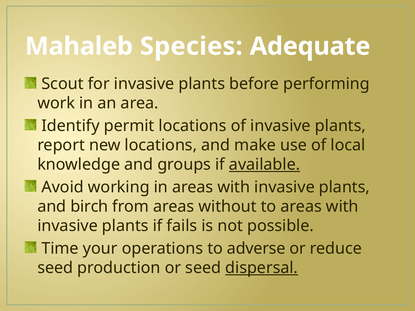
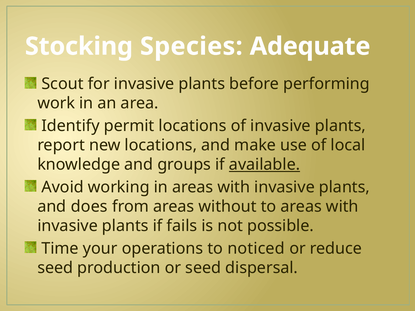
Mahaleb: Mahaleb -> Stocking (79, 46)
birch: birch -> does (89, 207)
adverse: adverse -> noticed (256, 249)
dispersal underline: present -> none (262, 268)
